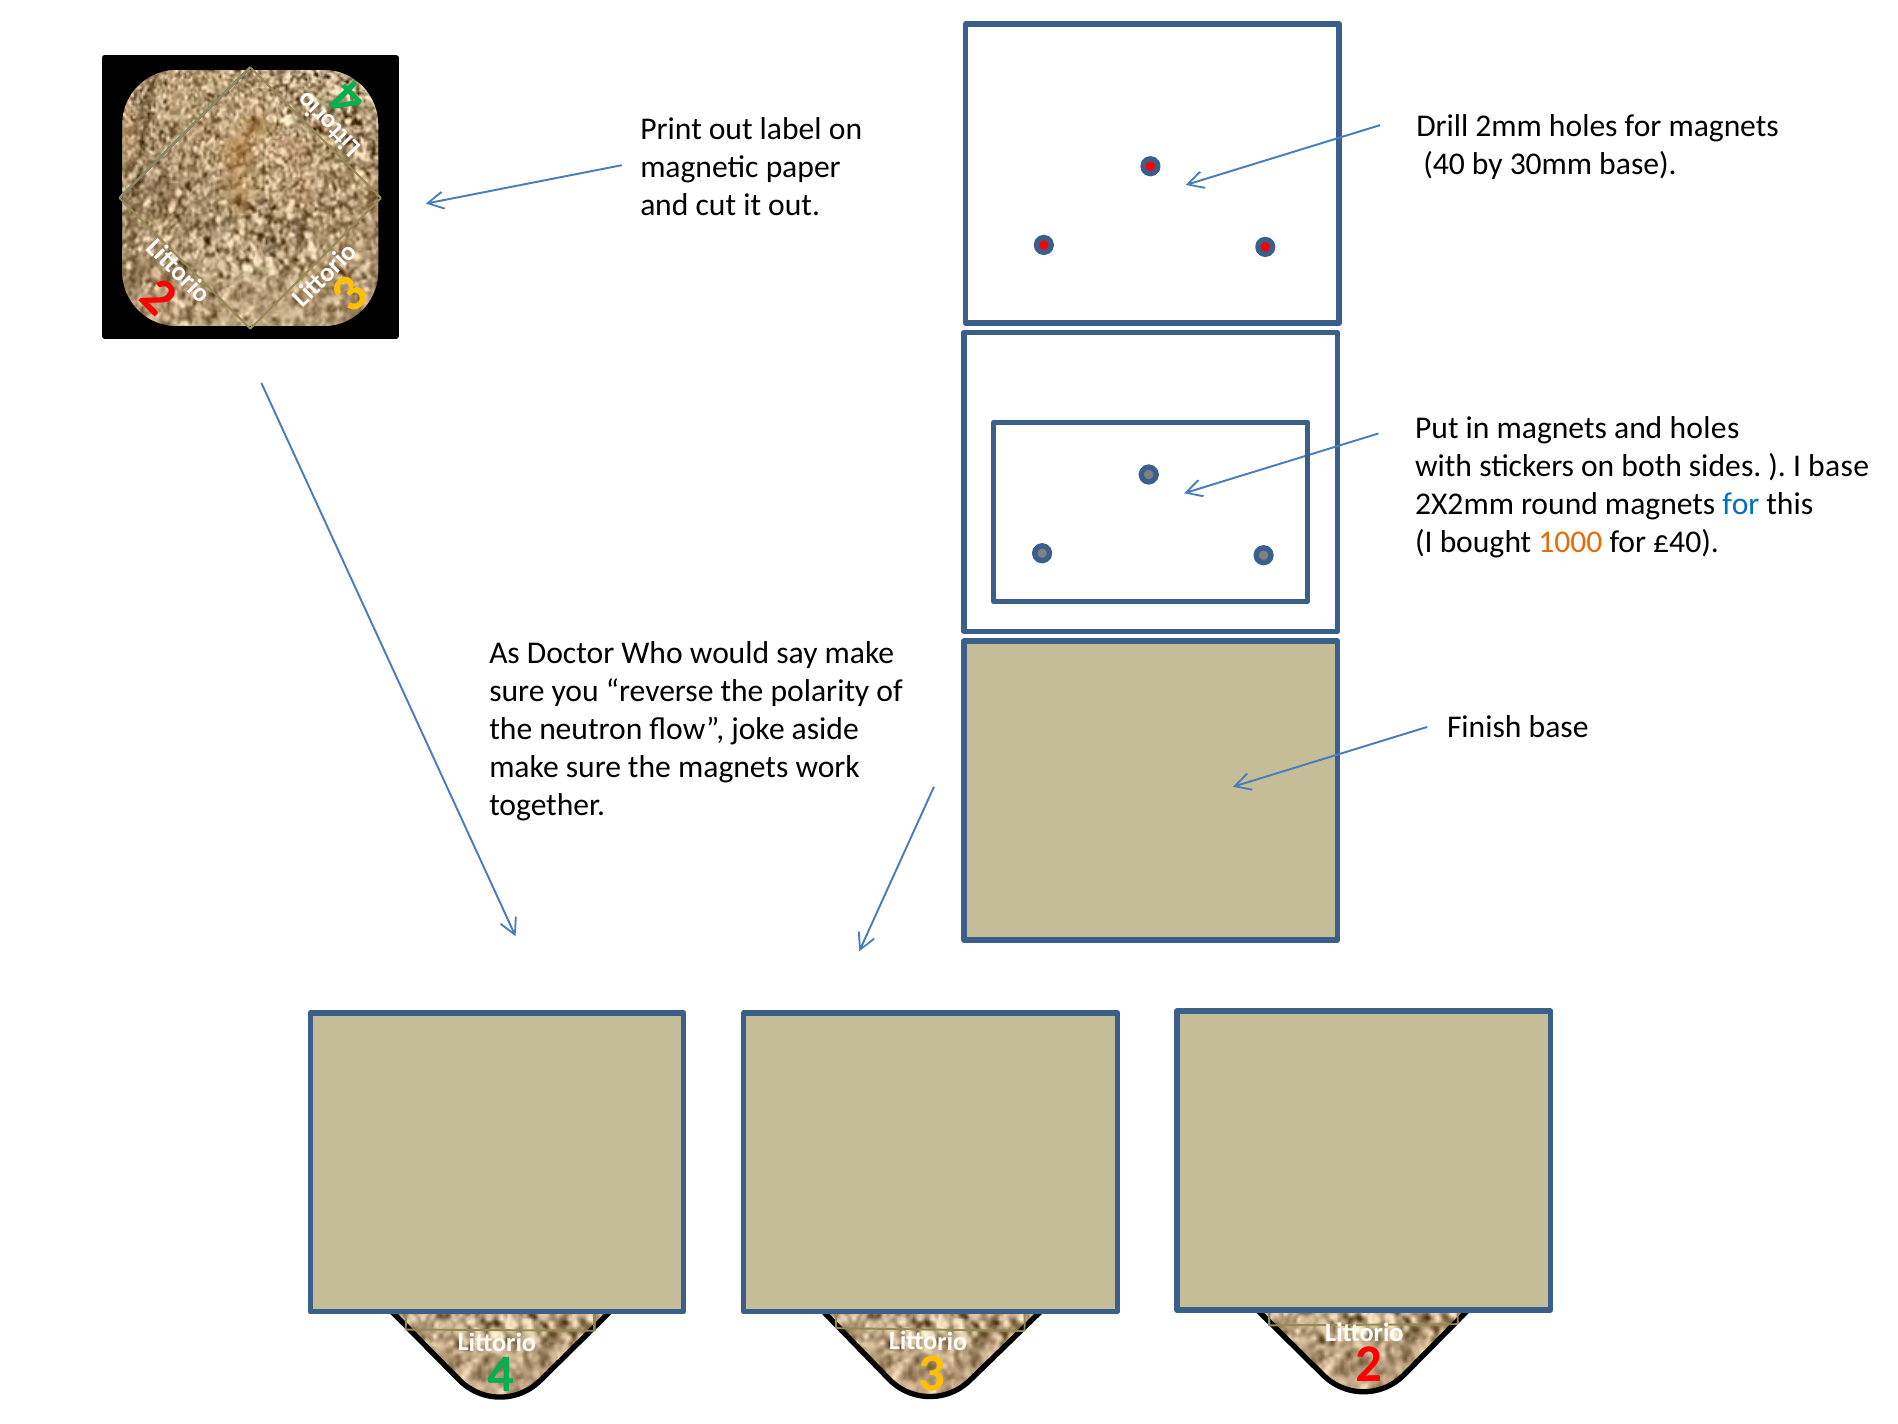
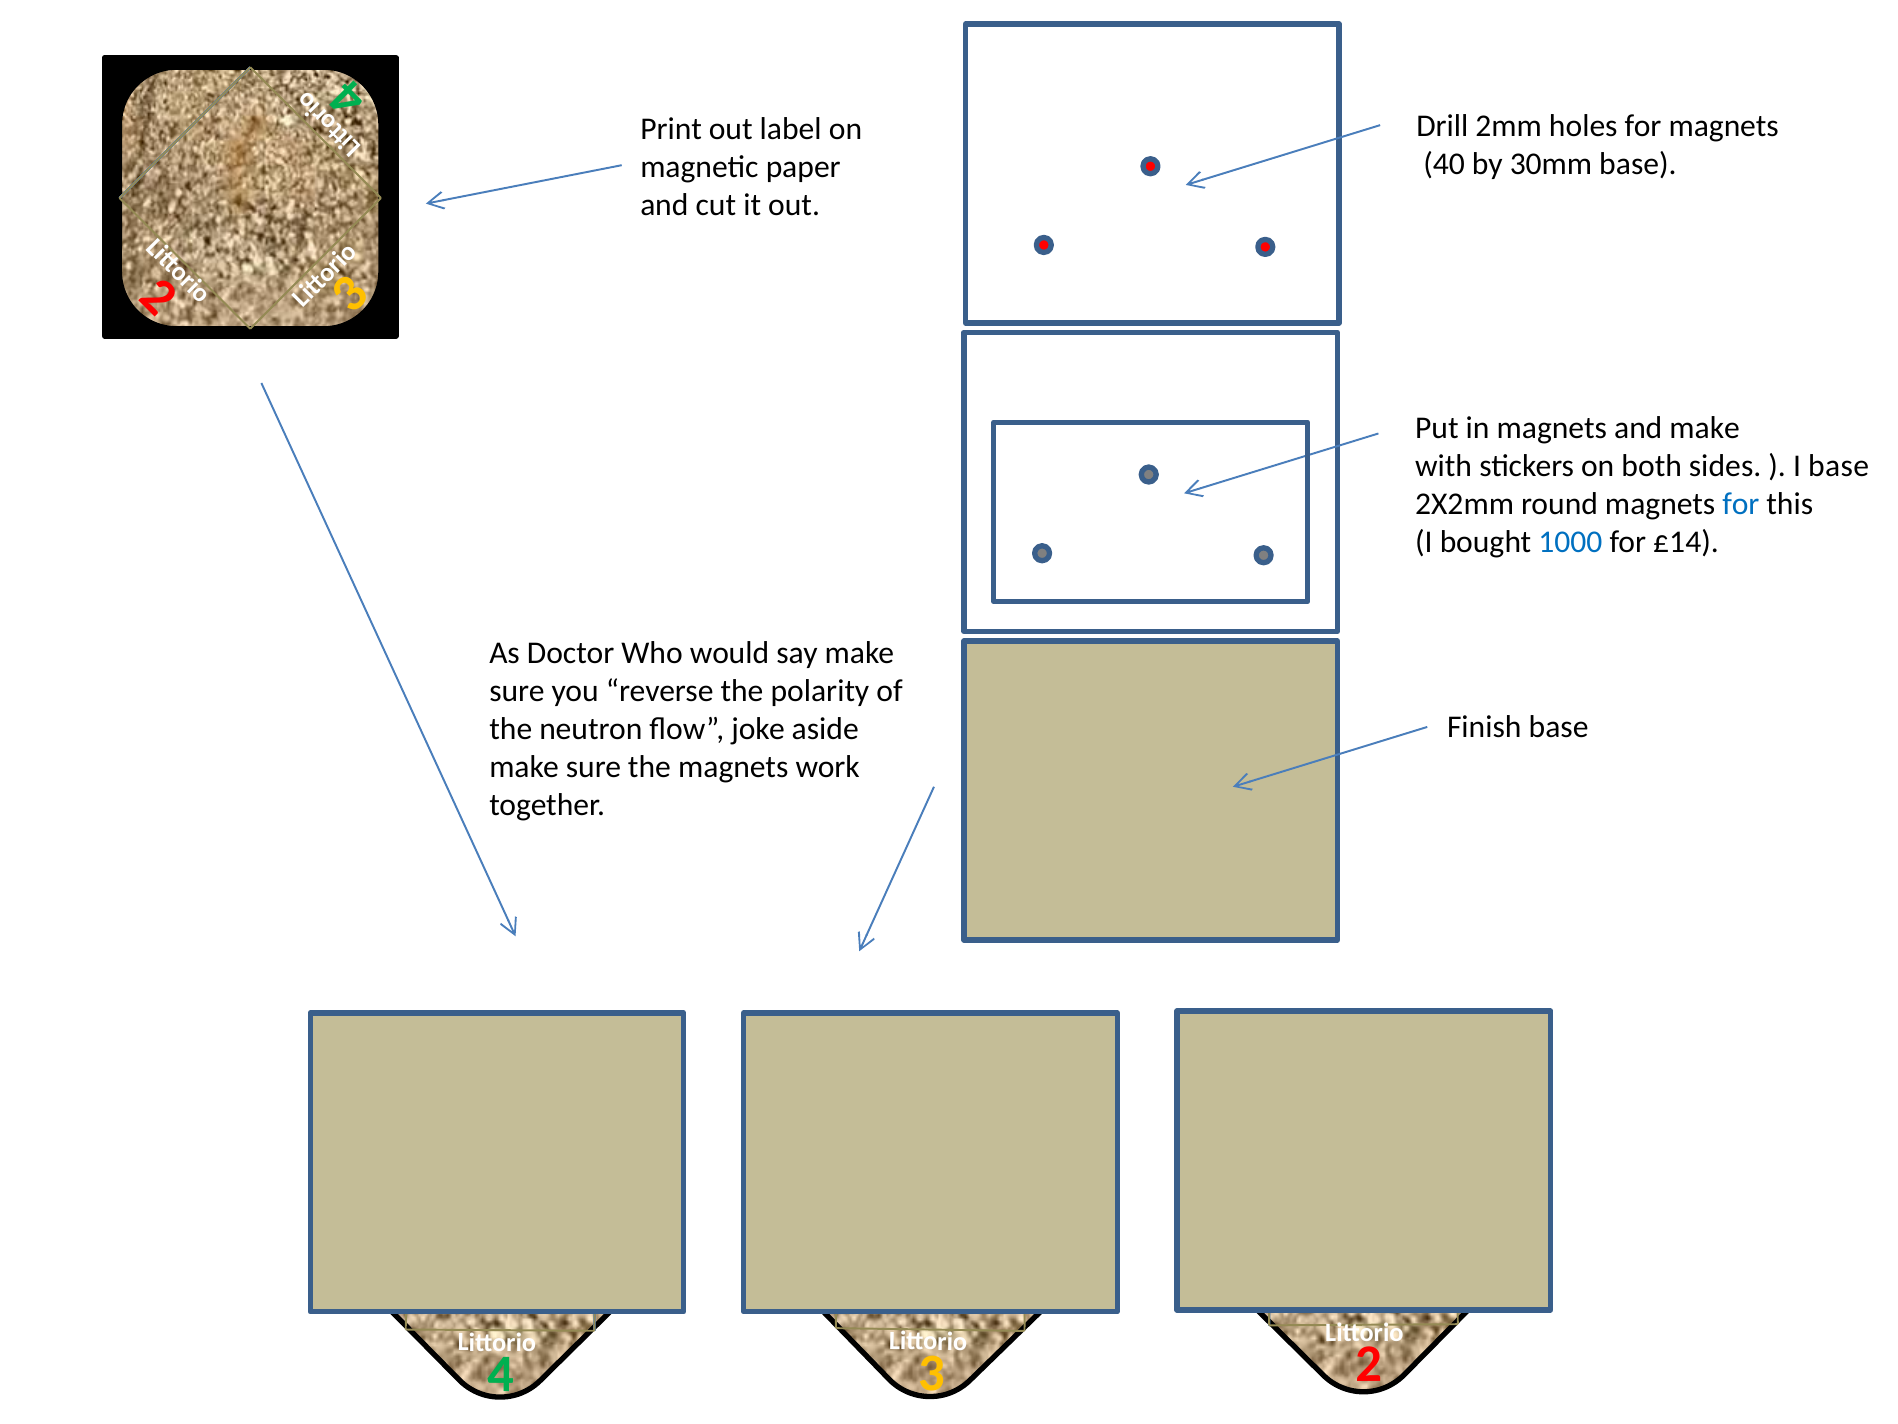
and holes: holes -> make (1705, 428)
1000 colour: orange -> blue (1570, 542)
£40: £40 -> £14 (1686, 542)
